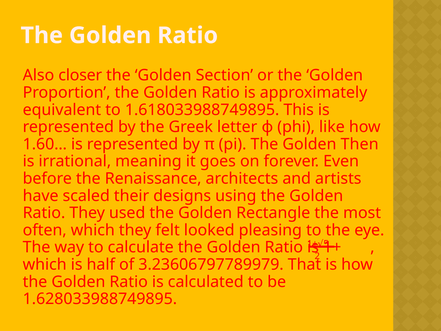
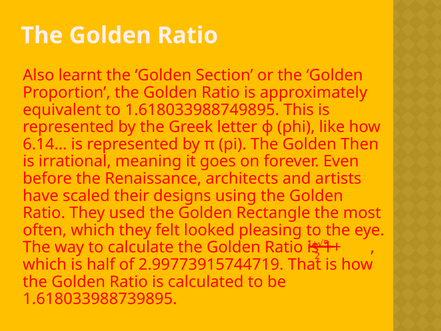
closer: closer -> learnt (80, 75)
1.60…: 1.60… -> 6.14… (45, 144)
3.23606797789979: 3.23606797789979 -> 2.99773915744719 (211, 264)
1.628033988749895: 1.628033988749895 -> 1.618033988739895 (100, 299)
